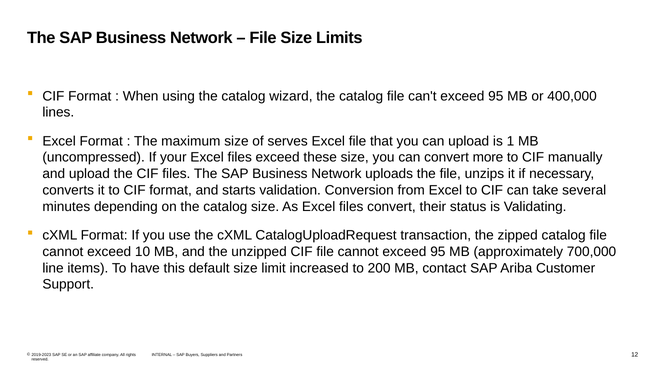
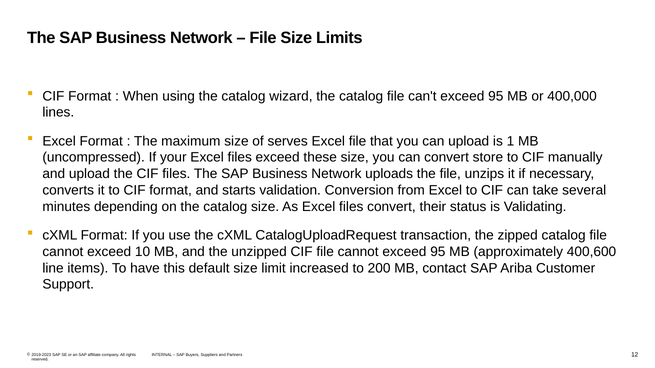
more: more -> store (488, 158)
700,000: 700,000 -> 400,600 (592, 252)
